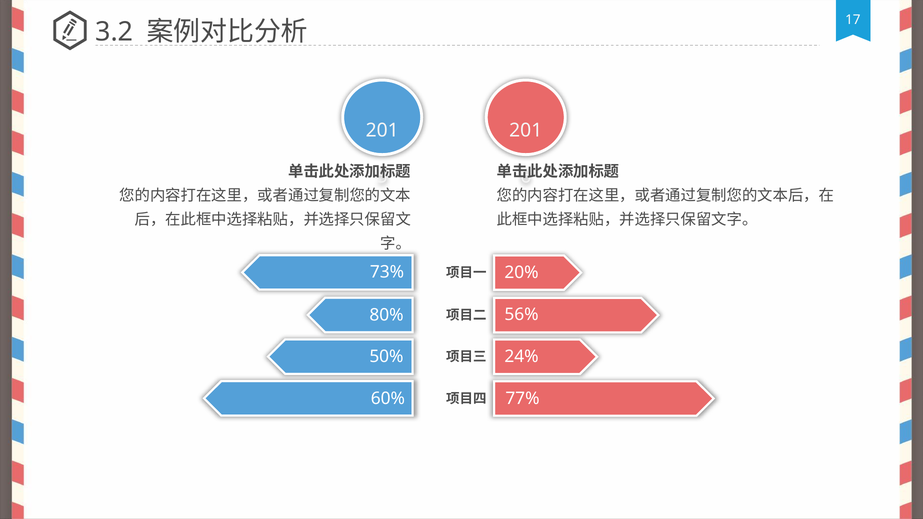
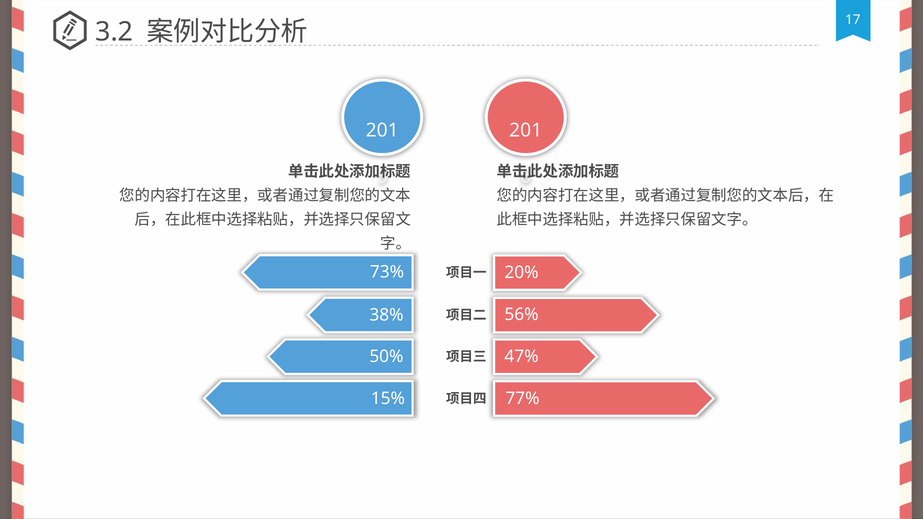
80%: 80% -> 38% (386, 315)
24%: 24% -> 47% (522, 357)
60%: 60% -> 15% (388, 399)
